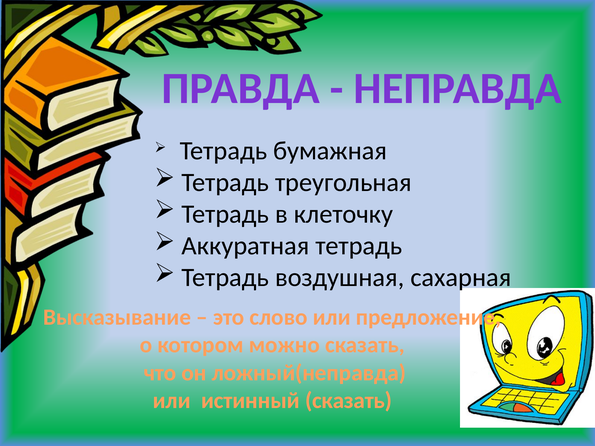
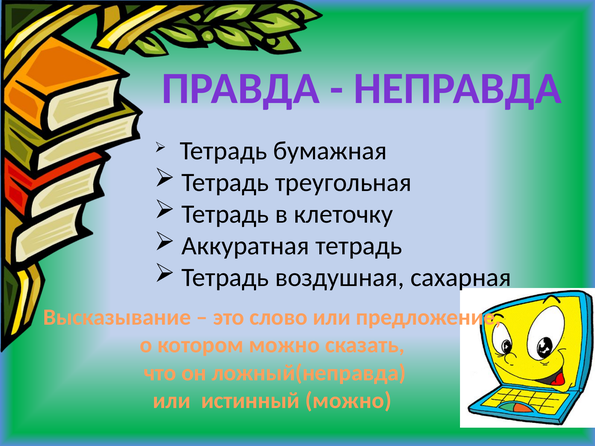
истинный сказать: сказать -> можно (348, 401)
